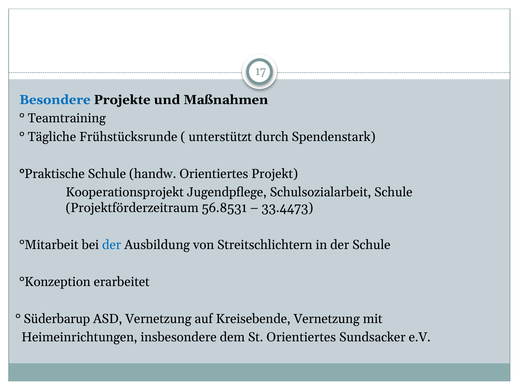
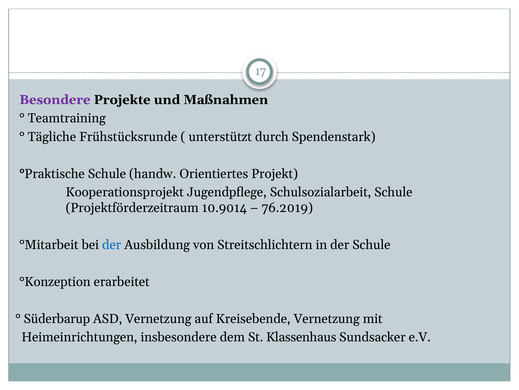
Besondere colour: blue -> purple (55, 100)
56.8531: 56.8531 -> 10.9014 (224, 207)
33.4473: 33.4473 -> 76.2019 (287, 207)
St Orientiertes: Orientiertes -> Klassenhaus (301, 337)
